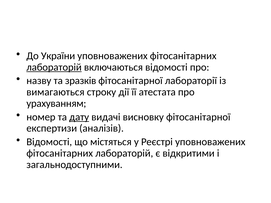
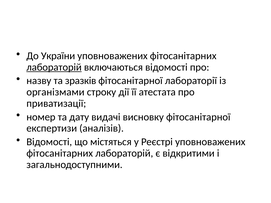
вимагаються: вимагаються -> організмами (55, 92)
урахуванням: урахуванням -> приватизації (56, 104)
дату underline: present -> none (79, 117)
